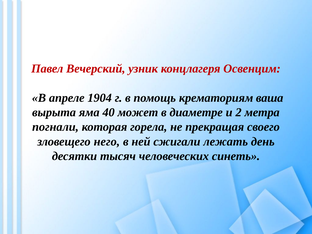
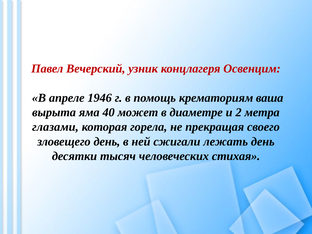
1904: 1904 -> 1946 (100, 98)
погнали: погнали -> глазами (55, 127)
зловещего него: него -> день (107, 142)
синеть: синеть -> стихая (236, 156)
